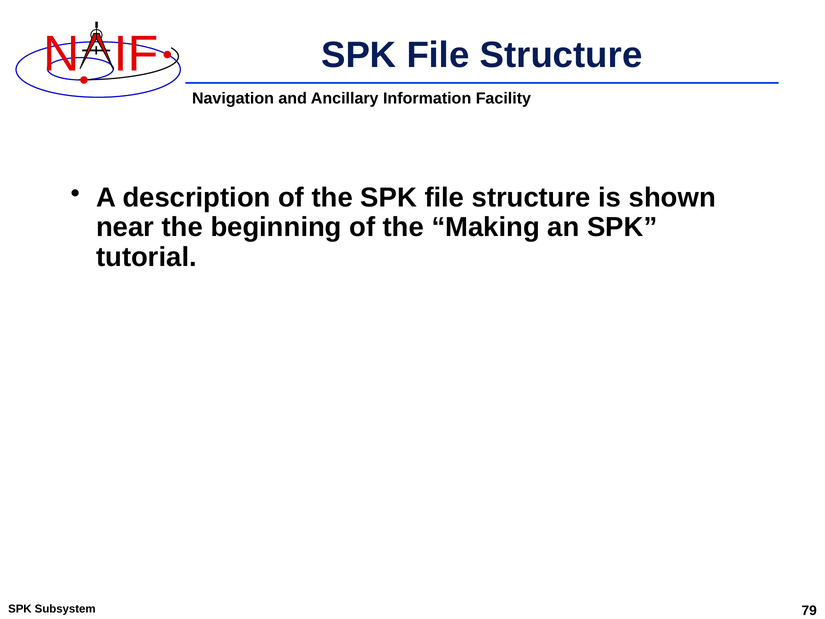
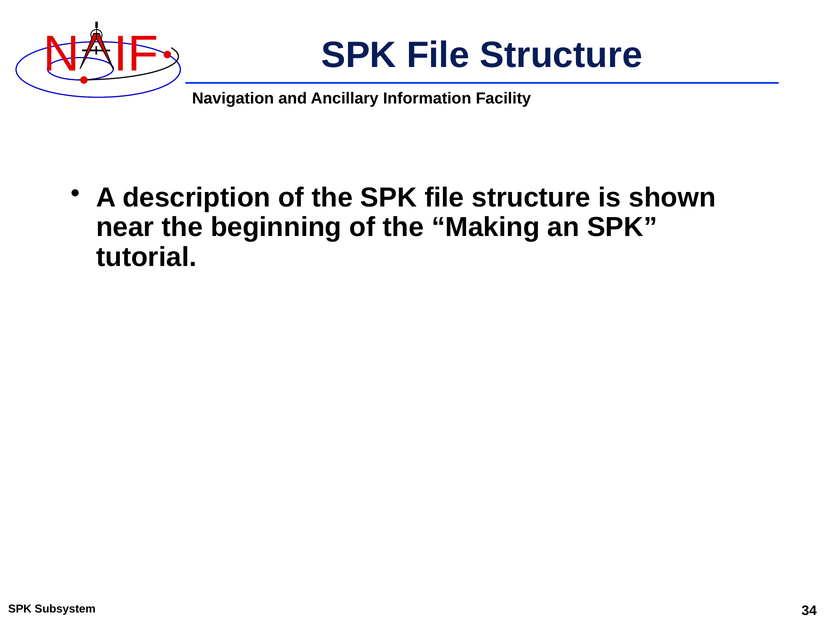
79: 79 -> 34 (809, 611)
